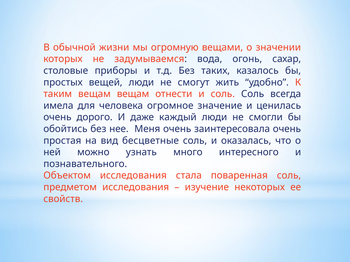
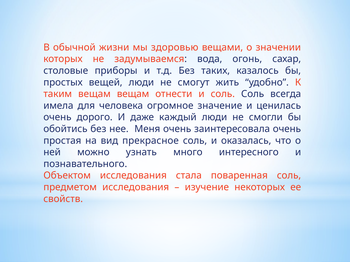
огромную: огромную -> здоровью (175, 47)
бесцветные: бесцветные -> прекрасное (151, 141)
